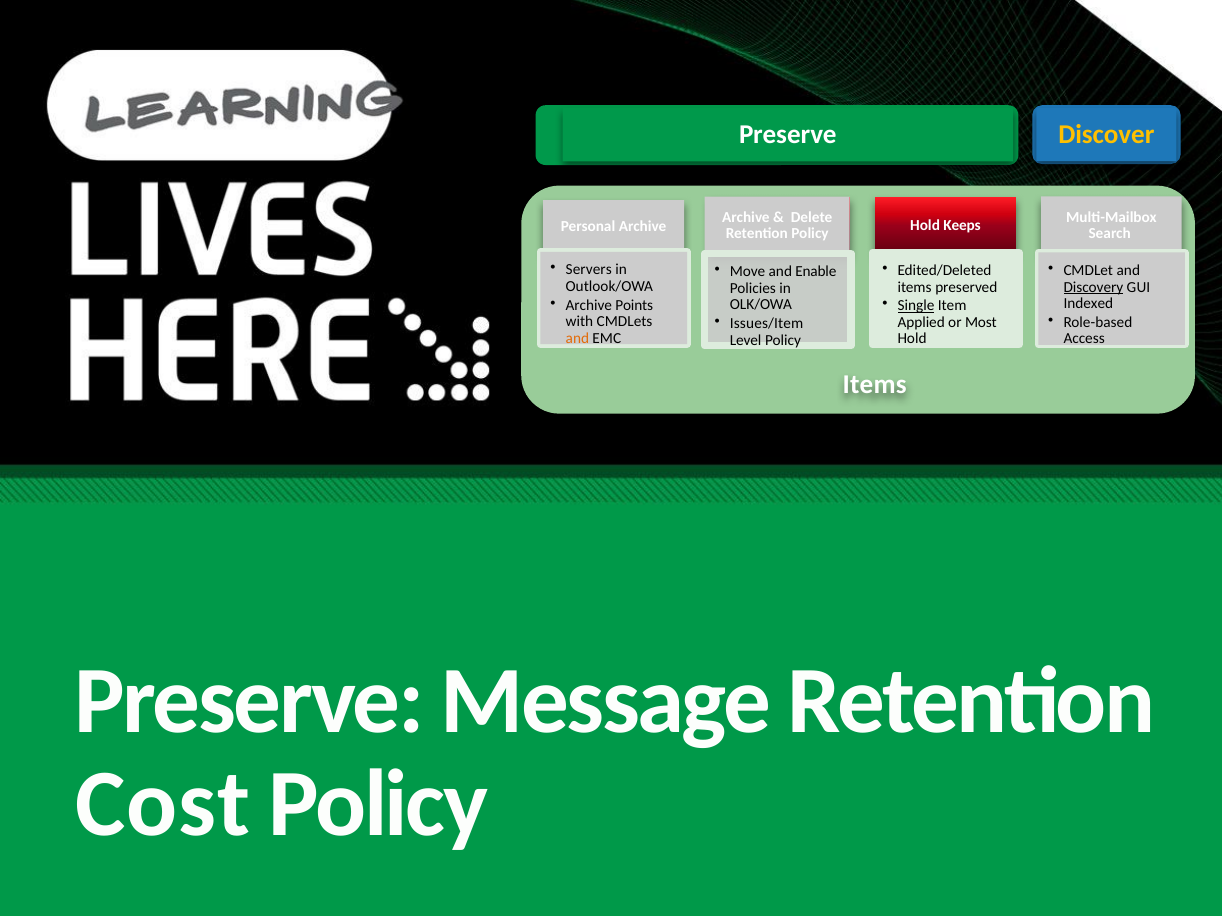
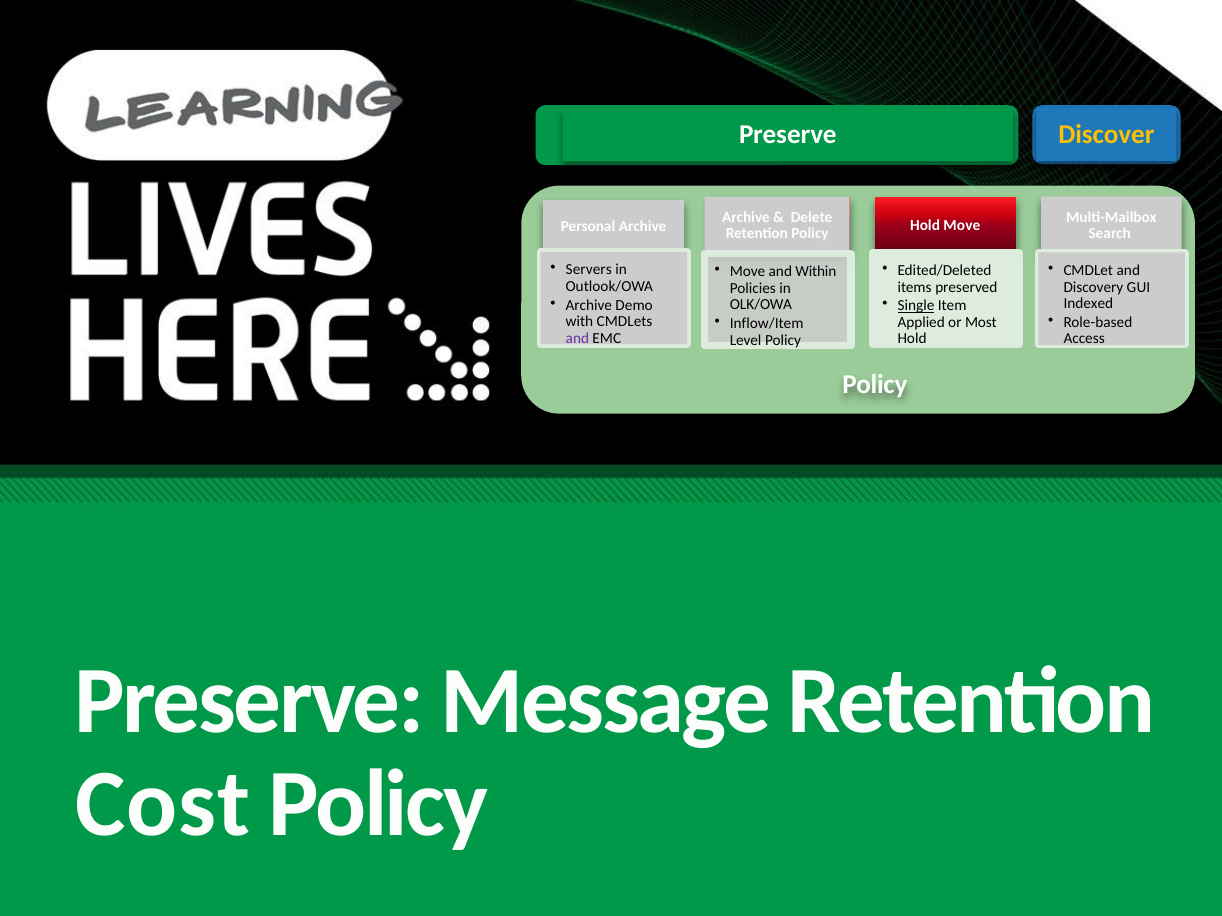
Hold Keeps: Keeps -> Move (962, 226)
Enable: Enable -> Within (816, 272)
Discovery underline: present -> none (1093, 287)
Points: Points -> Demo (634, 305)
Issues/Item: Issues/Item -> Inflow/Item (767, 324)
and colour: orange -> purple (577, 339)
Items: Items -> Policy (875, 385)
